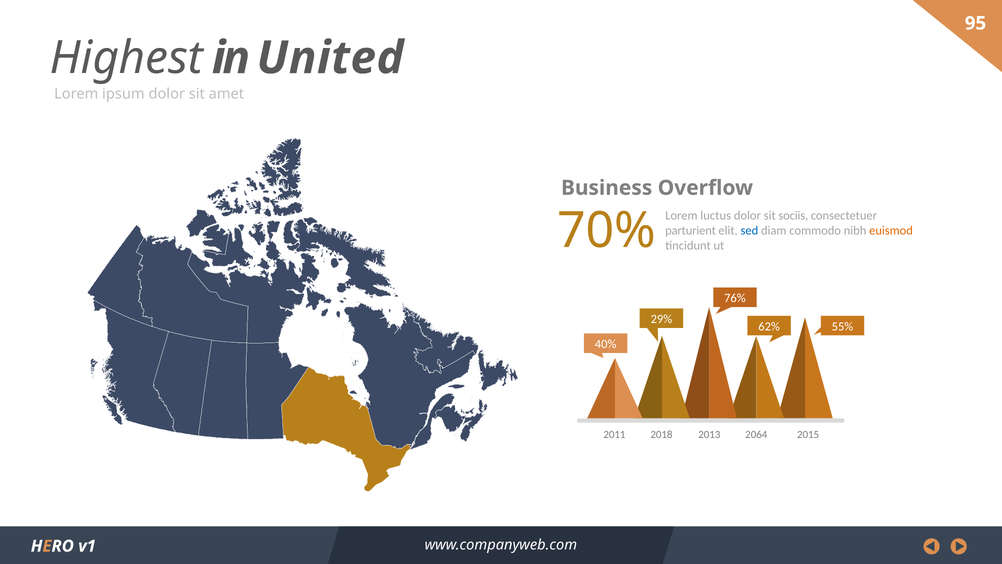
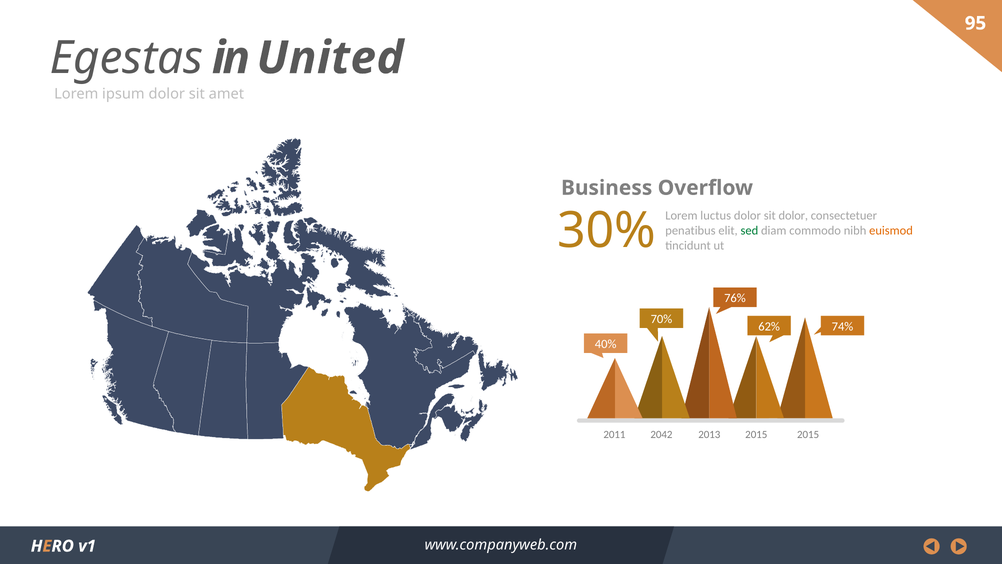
Highest: Highest -> Egestas (126, 58)
sit sociis: sociis -> dolor (793, 215)
70%: 70% -> 30% (607, 230)
parturient: parturient -> penatibus (690, 230)
sed colour: blue -> green (749, 230)
29%: 29% -> 70% (661, 319)
55%: 55% -> 74% (842, 326)
2018: 2018 -> 2042 (661, 434)
2013 2064: 2064 -> 2015 (756, 434)
